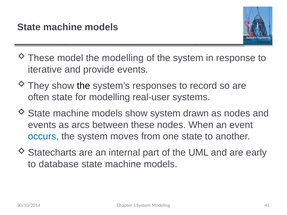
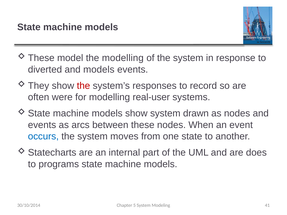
iterative: iterative -> diverted (45, 70)
and provide: provide -> models (99, 70)
the colour: black -> red (83, 86)
often state: state -> were (62, 97)
early: early -> does (256, 153)
database: database -> programs (59, 164)
